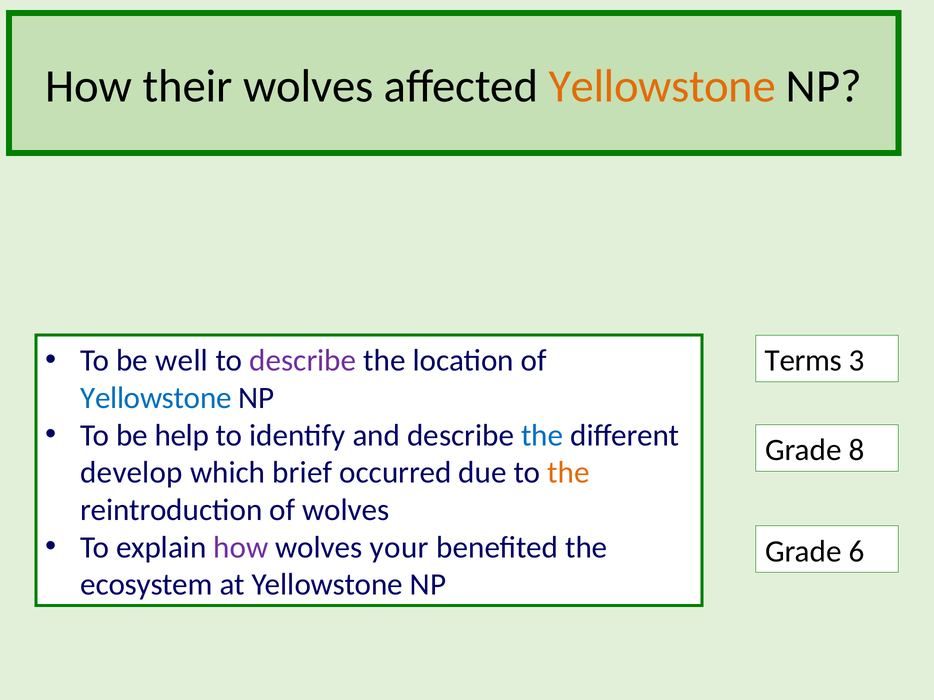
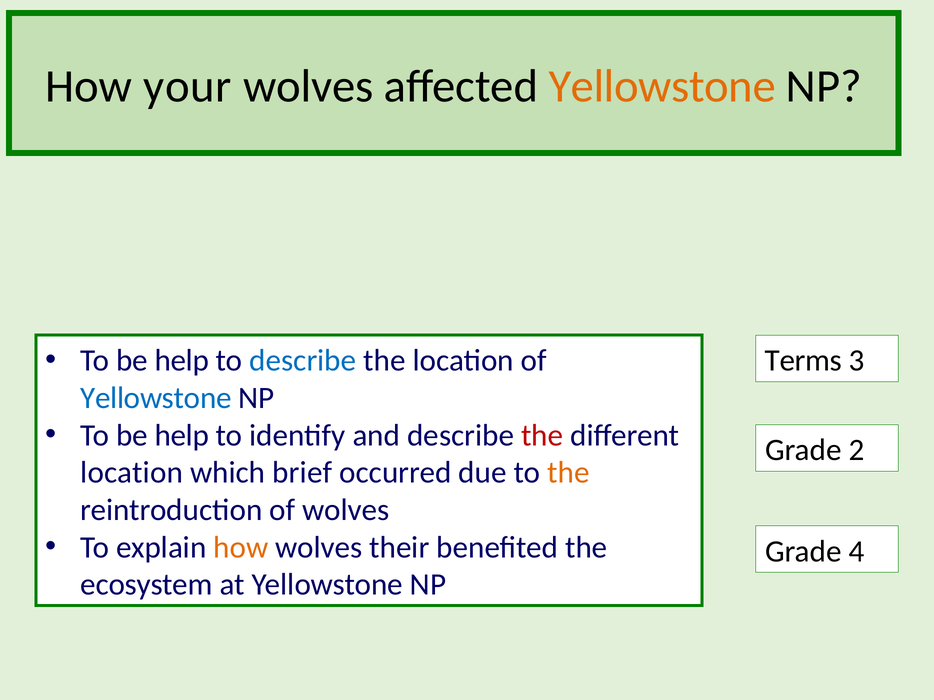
their: their -> your (187, 86)
well: well -> help (182, 361)
describe colour: purple -> blue (303, 361)
the colour: blue -> red (542, 436)
8: 8 -> 2 (857, 450)
develop: develop -> location (132, 473)
how colour: purple -> orange (241, 548)
your: your -> their (399, 548)
6: 6 -> 4 (857, 552)
